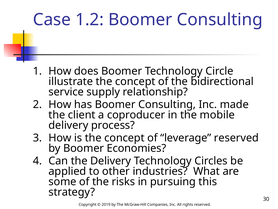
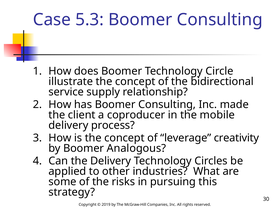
1.2: 1.2 -> 5.3 (90, 20)
leverage reserved: reserved -> creativity (236, 138)
Economies: Economies -> Analogous (136, 148)
